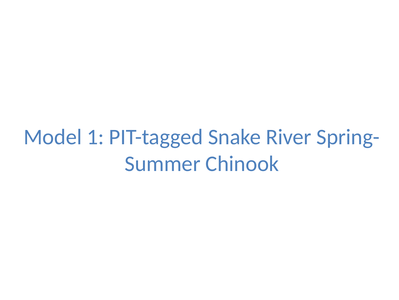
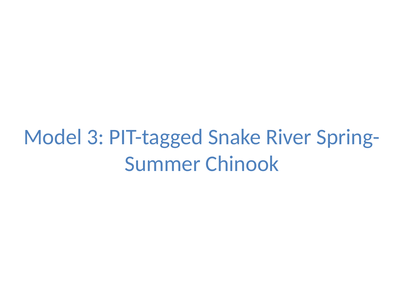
1: 1 -> 3 (95, 137)
